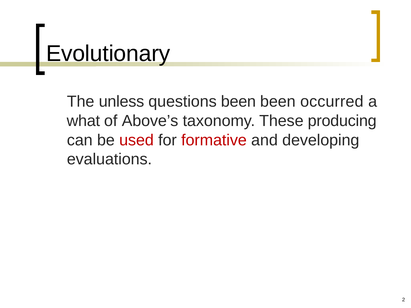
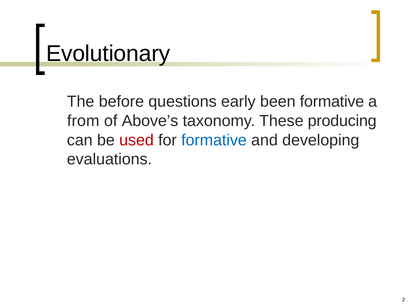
unless: unless -> before (121, 102)
questions been: been -> early (238, 102)
been occurred: occurred -> formative (332, 102)
what: what -> from (83, 121)
formative colour: red -> blue (214, 140)
